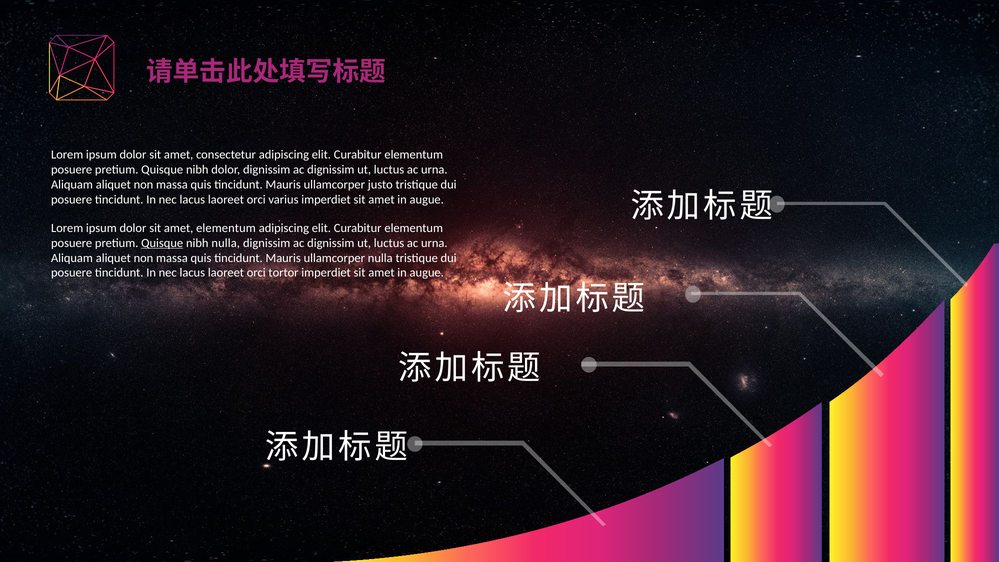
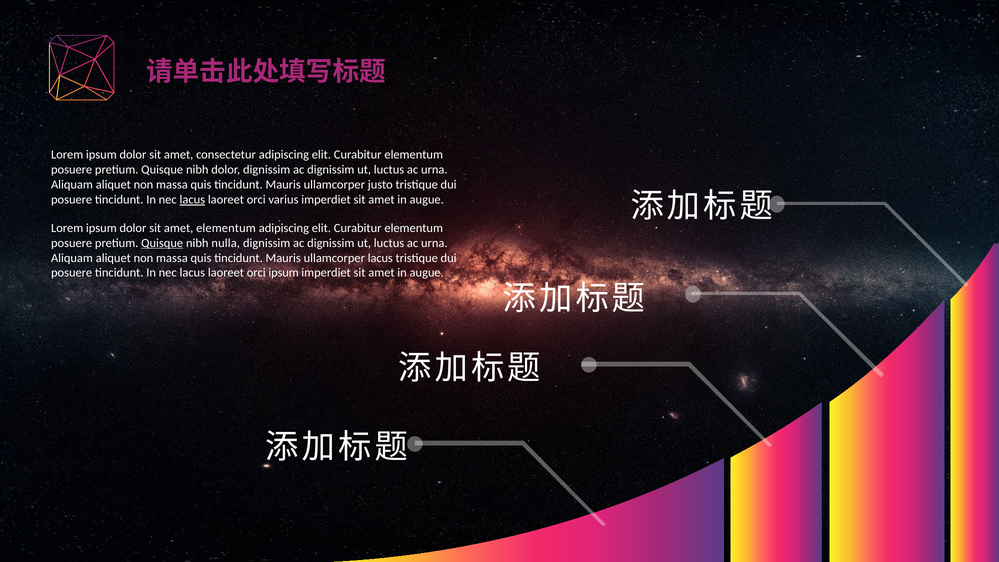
lacus underline: none -> present (192, 200)
ullamcorper nulla: nulla -> lacus (380, 258)
orci tortor: tortor -> ipsum (284, 273)
